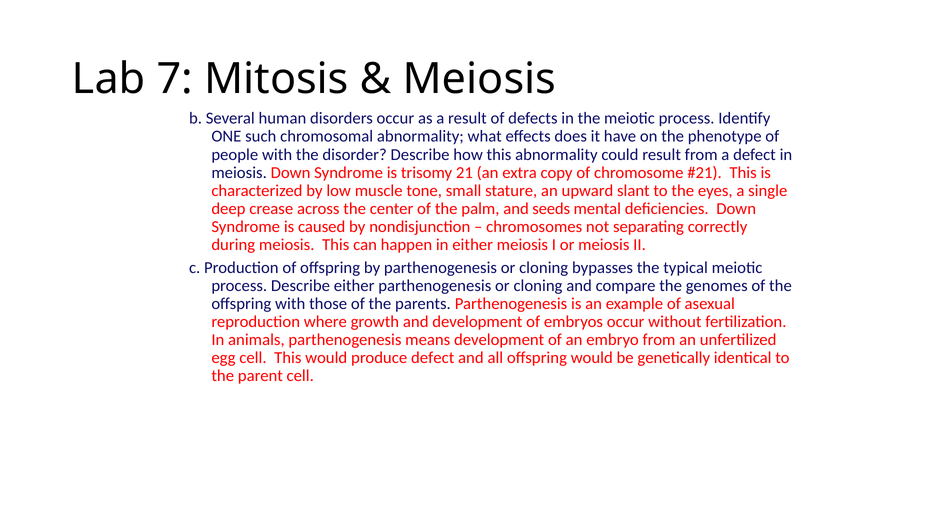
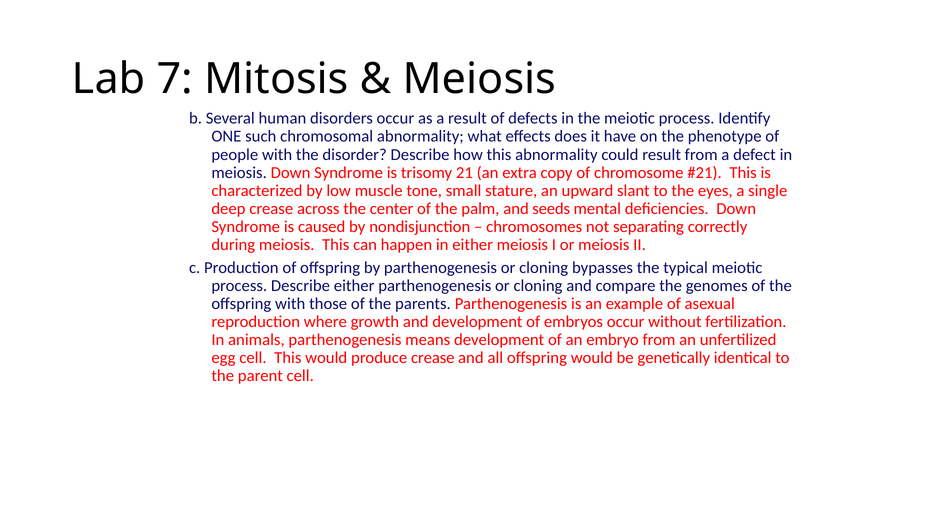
produce defect: defect -> crease (433, 358)
